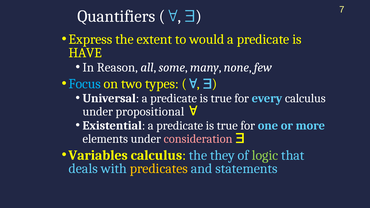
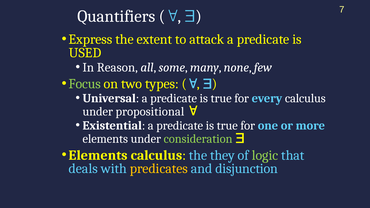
would: would -> attack (207, 39)
HAVE: HAVE -> USED (85, 53)
Focus colour: light blue -> light green (85, 84)
consideration colour: pink -> light green (198, 139)
Variables: Variables -> Elements (98, 155)
statements: statements -> disjunction (247, 169)
